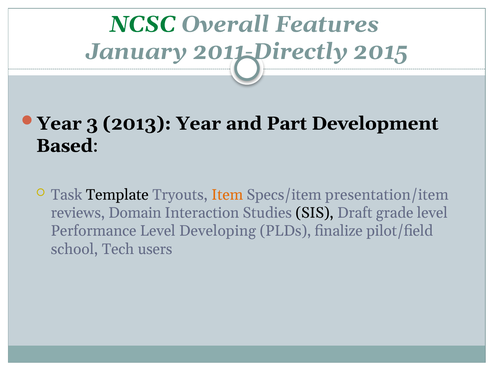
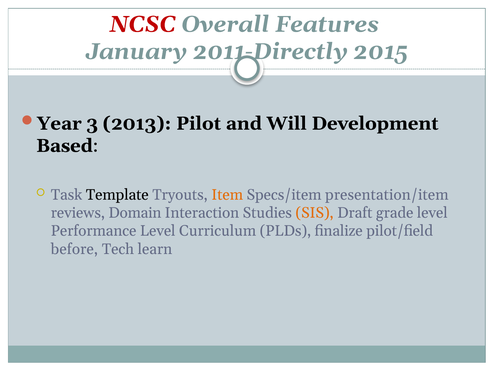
NCSC colour: green -> red (143, 24)
2013 Year: Year -> Pilot (199, 123)
Part: Part -> Will (287, 123)
SIS colour: black -> orange (315, 213)
Developing: Developing -> Curriculum (218, 231)
school: school -> before (74, 249)
users: users -> learn (155, 249)
